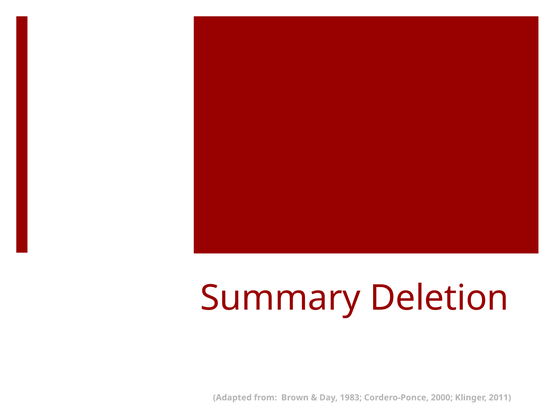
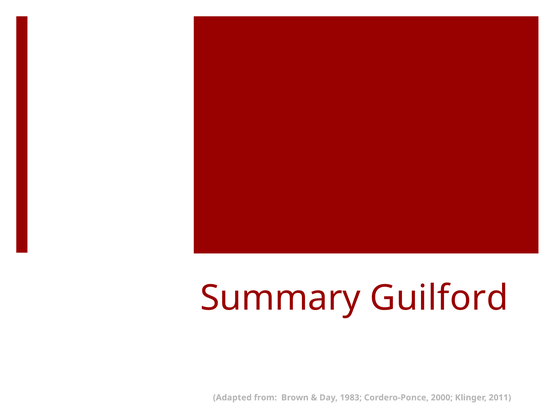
Deletion: Deletion -> Guilford (439, 298)
